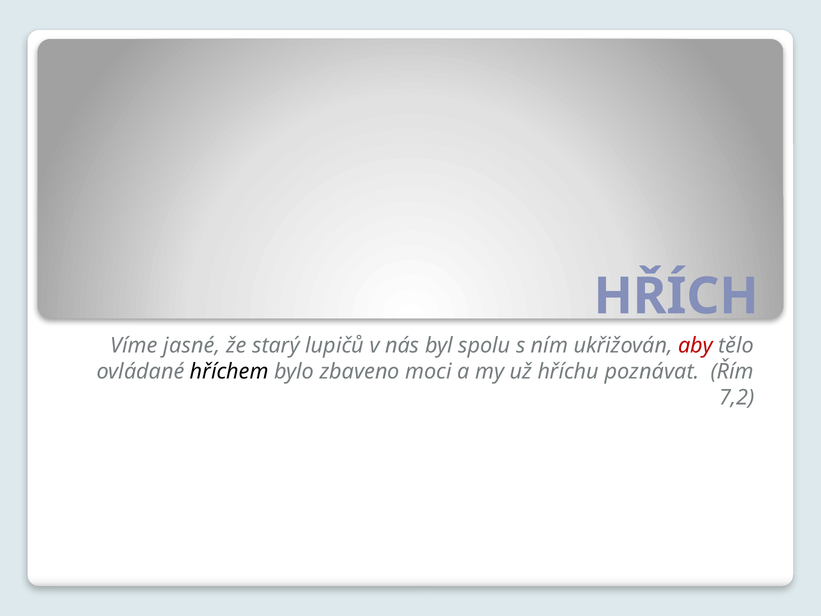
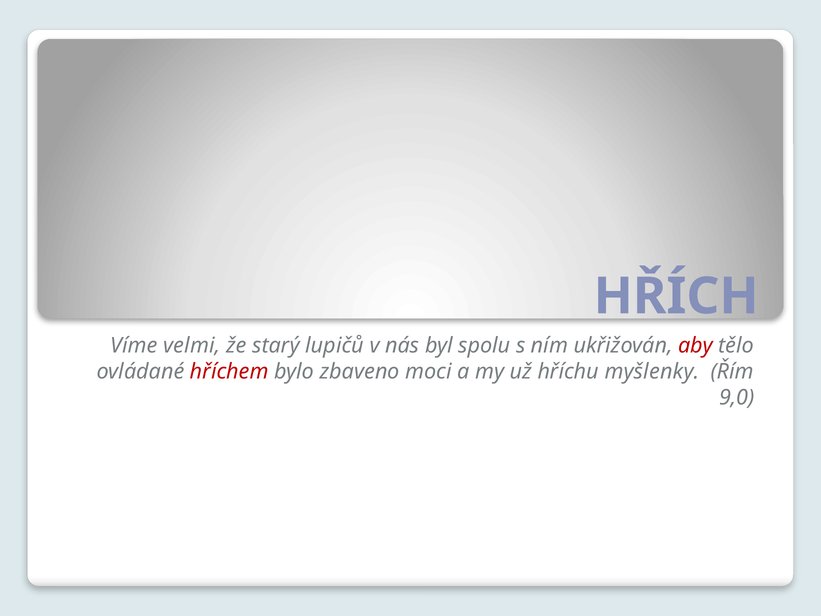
jasné: jasné -> velmi (192, 345)
hříchem colour: black -> red (229, 371)
poznávat: poznávat -> myšlenky (652, 371)
7,2: 7,2 -> 9,0 (737, 397)
